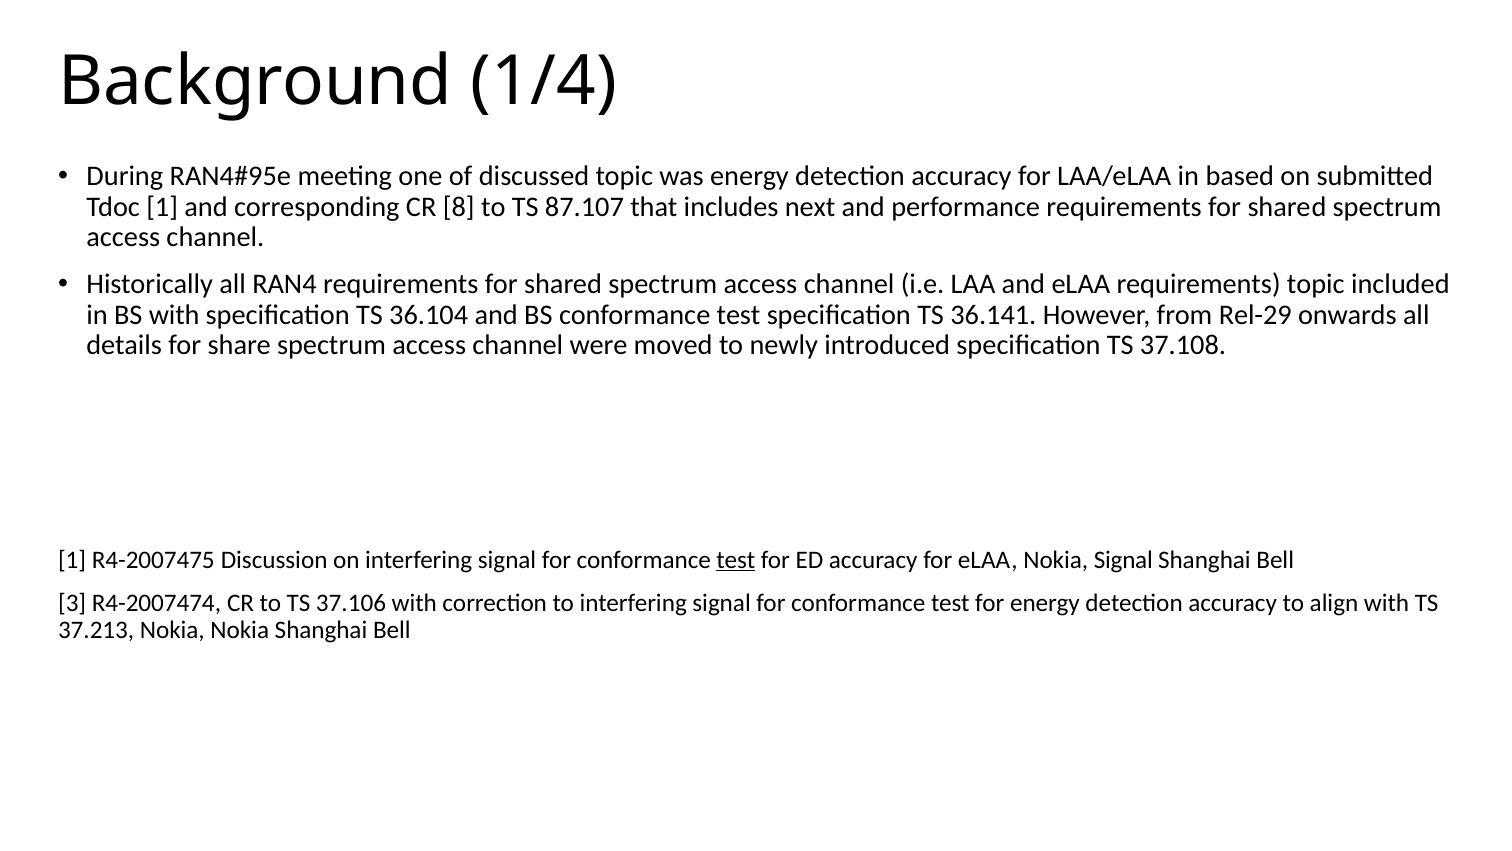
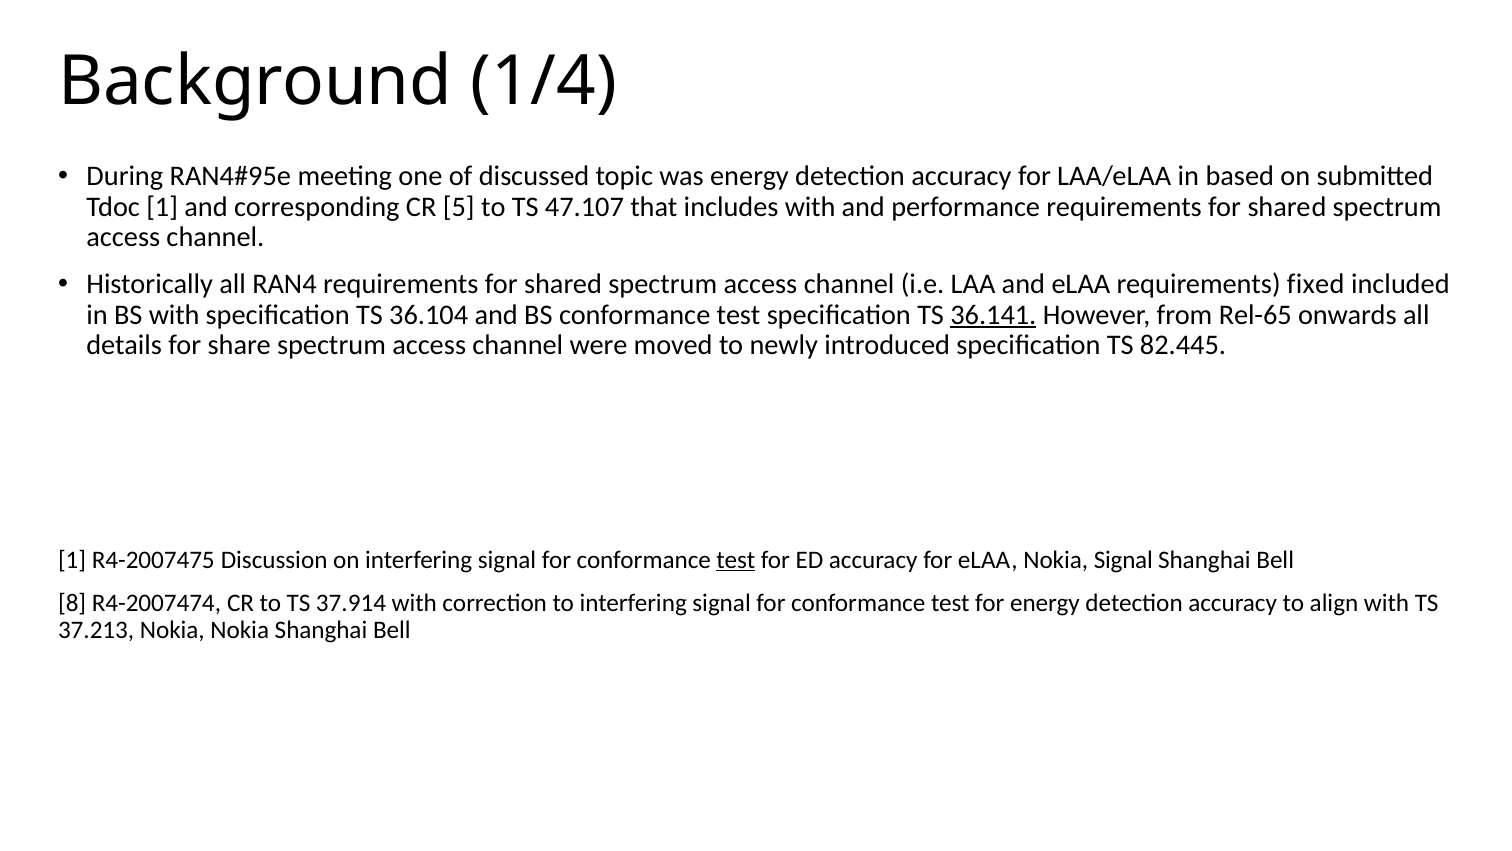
8: 8 -> 5 (459, 207)
87.107: 87.107 -> 47.107 (584, 207)
includes next: next -> with (810, 207)
requirements topic: topic -> fixed (1316, 284)
36.141 underline: none -> present (993, 315)
Rel-29: Rel-29 -> Rel-65 (1255, 315)
37.108: 37.108 -> 82.445 (1183, 345)
3: 3 -> 8 (72, 602)
37.106: 37.106 -> 37.914 (351, 602)
